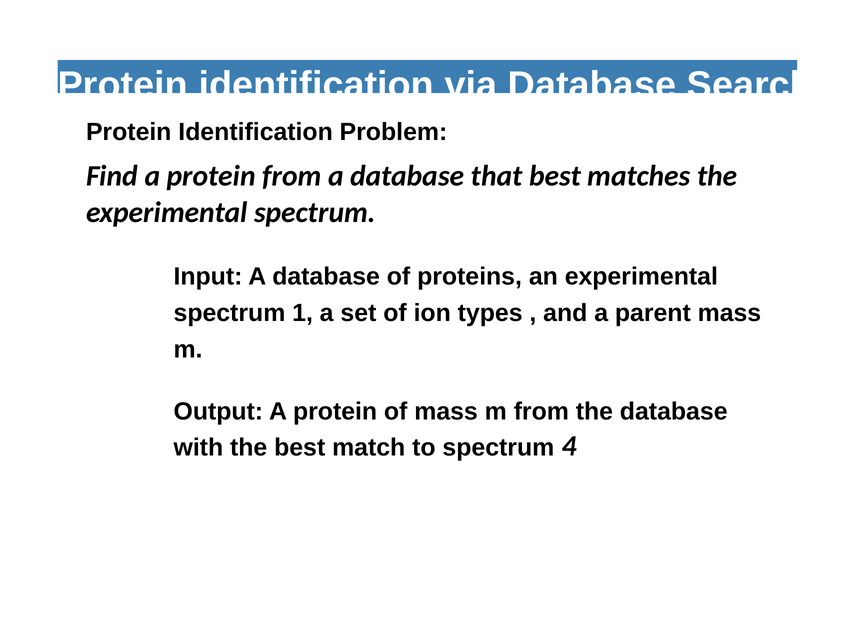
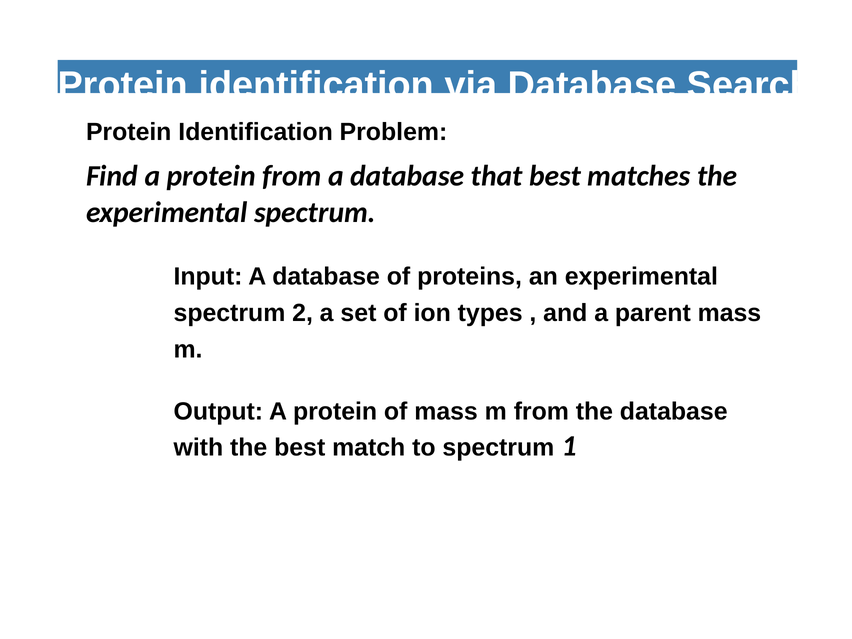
1: 1 -> 2 (303, 313)
4: 4 -> 1 (569, 446)
